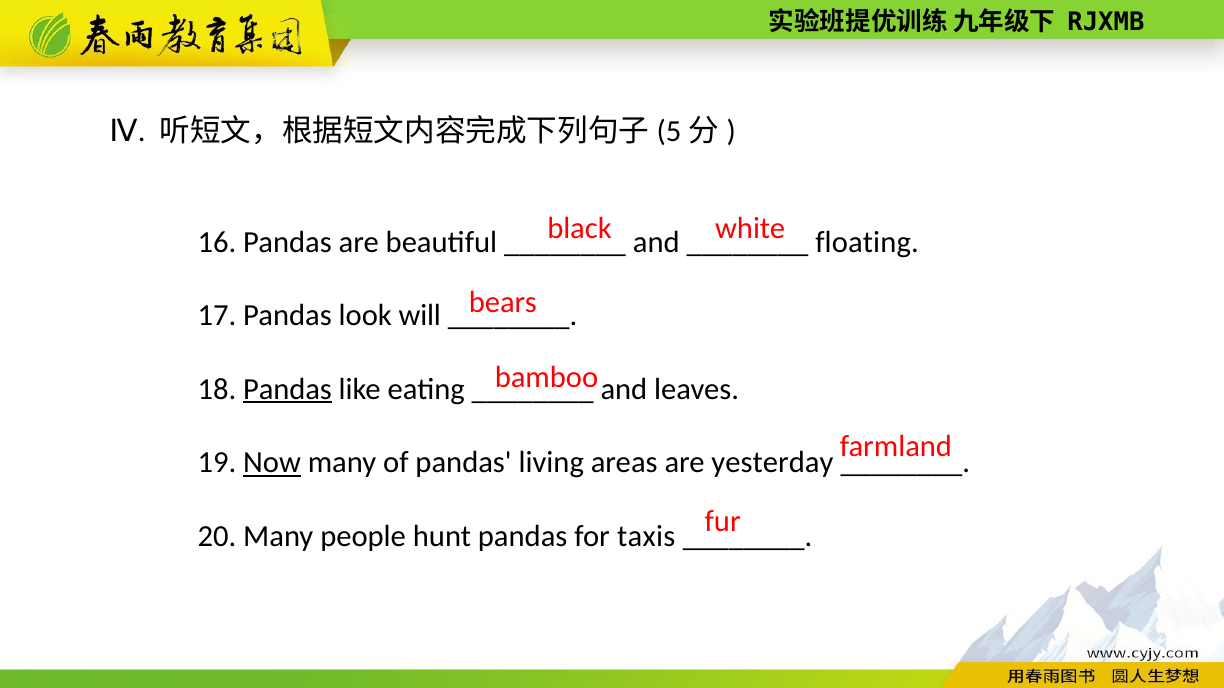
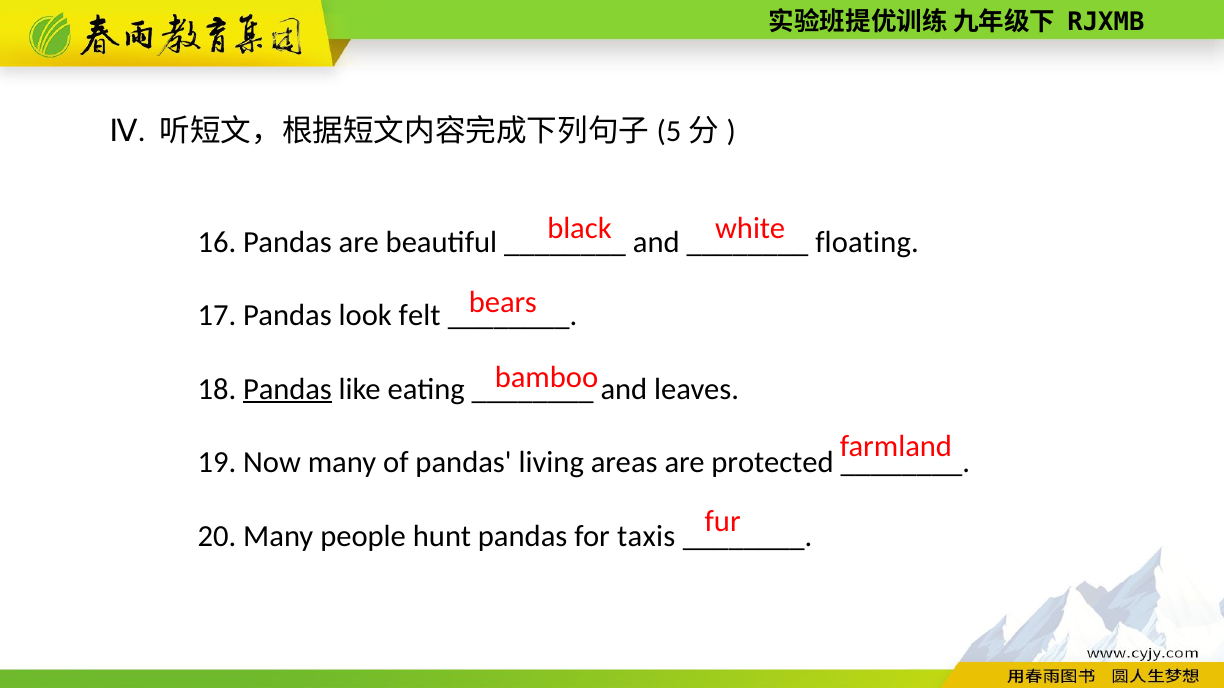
will: will -> felt (420, 316)
Now underline: present -> none (272, 463)
yesterday: yesterday -> protected (773, 463)
